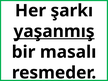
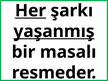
Her underline: none -> present (30, 11)
